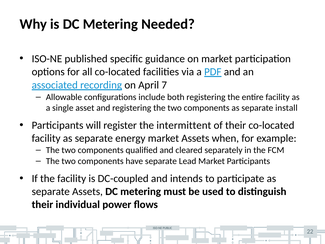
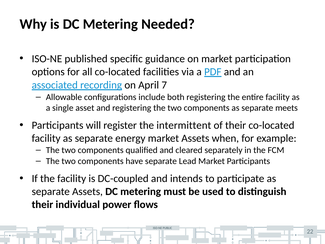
install: install -> meets (287, 108)
